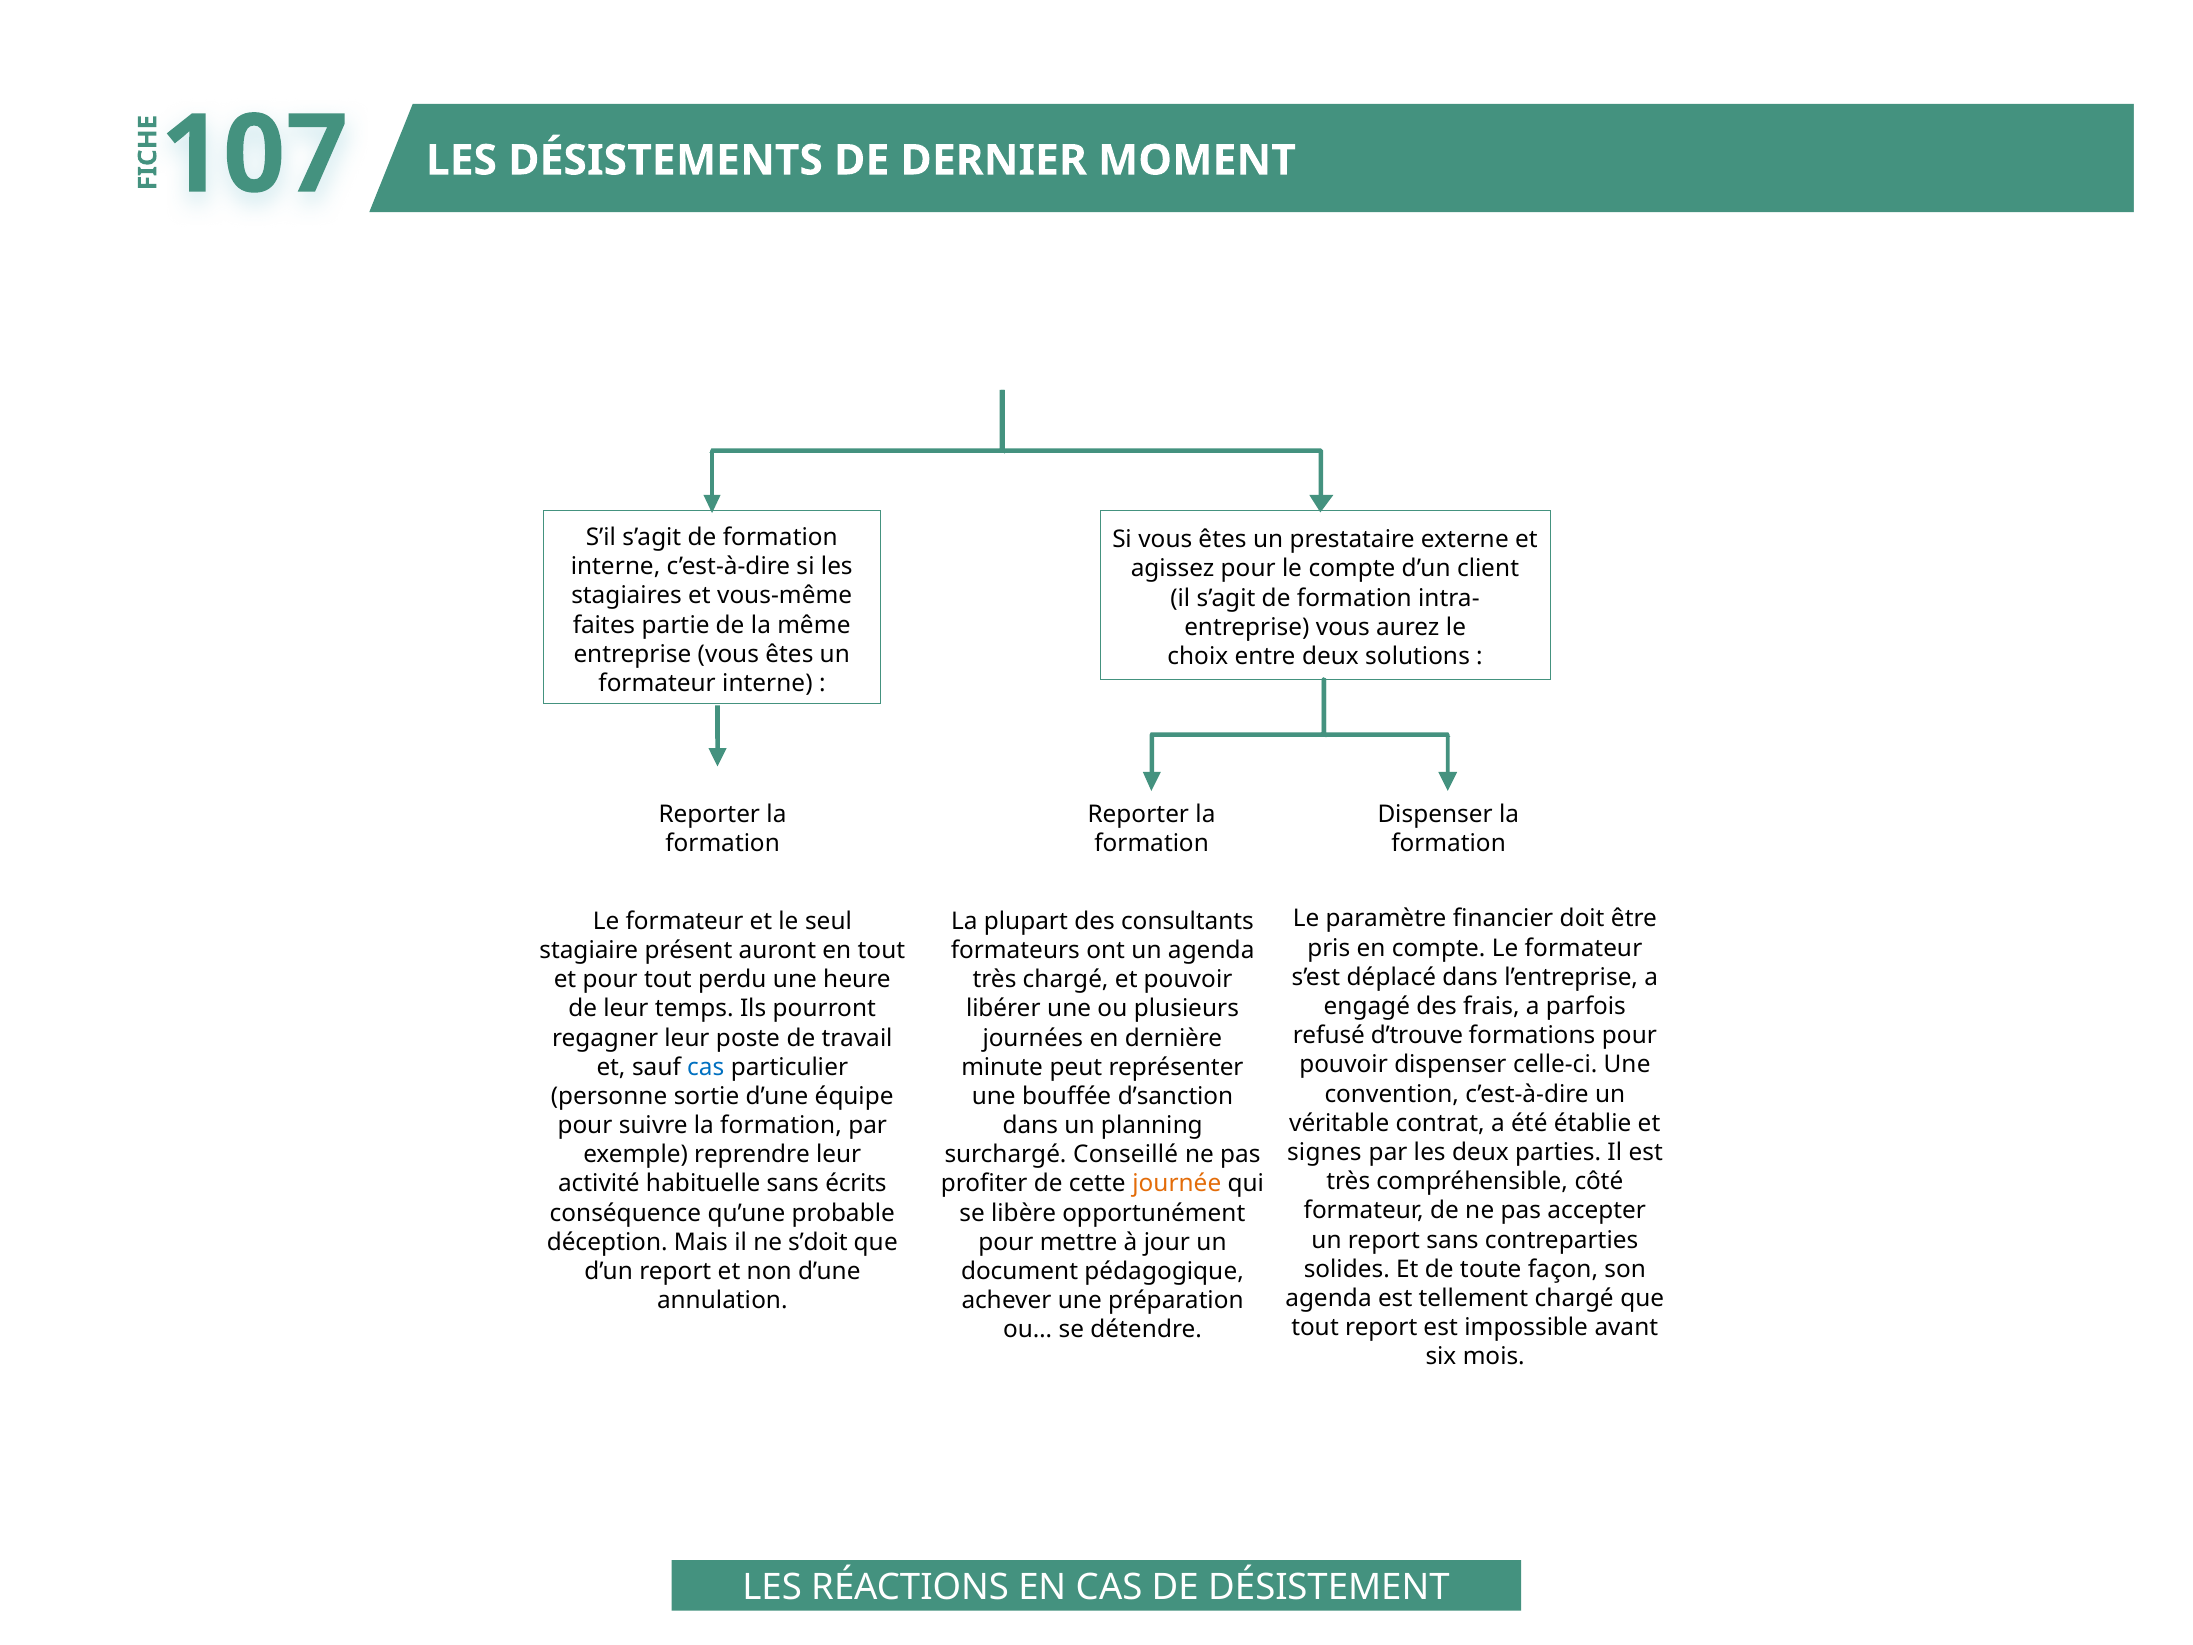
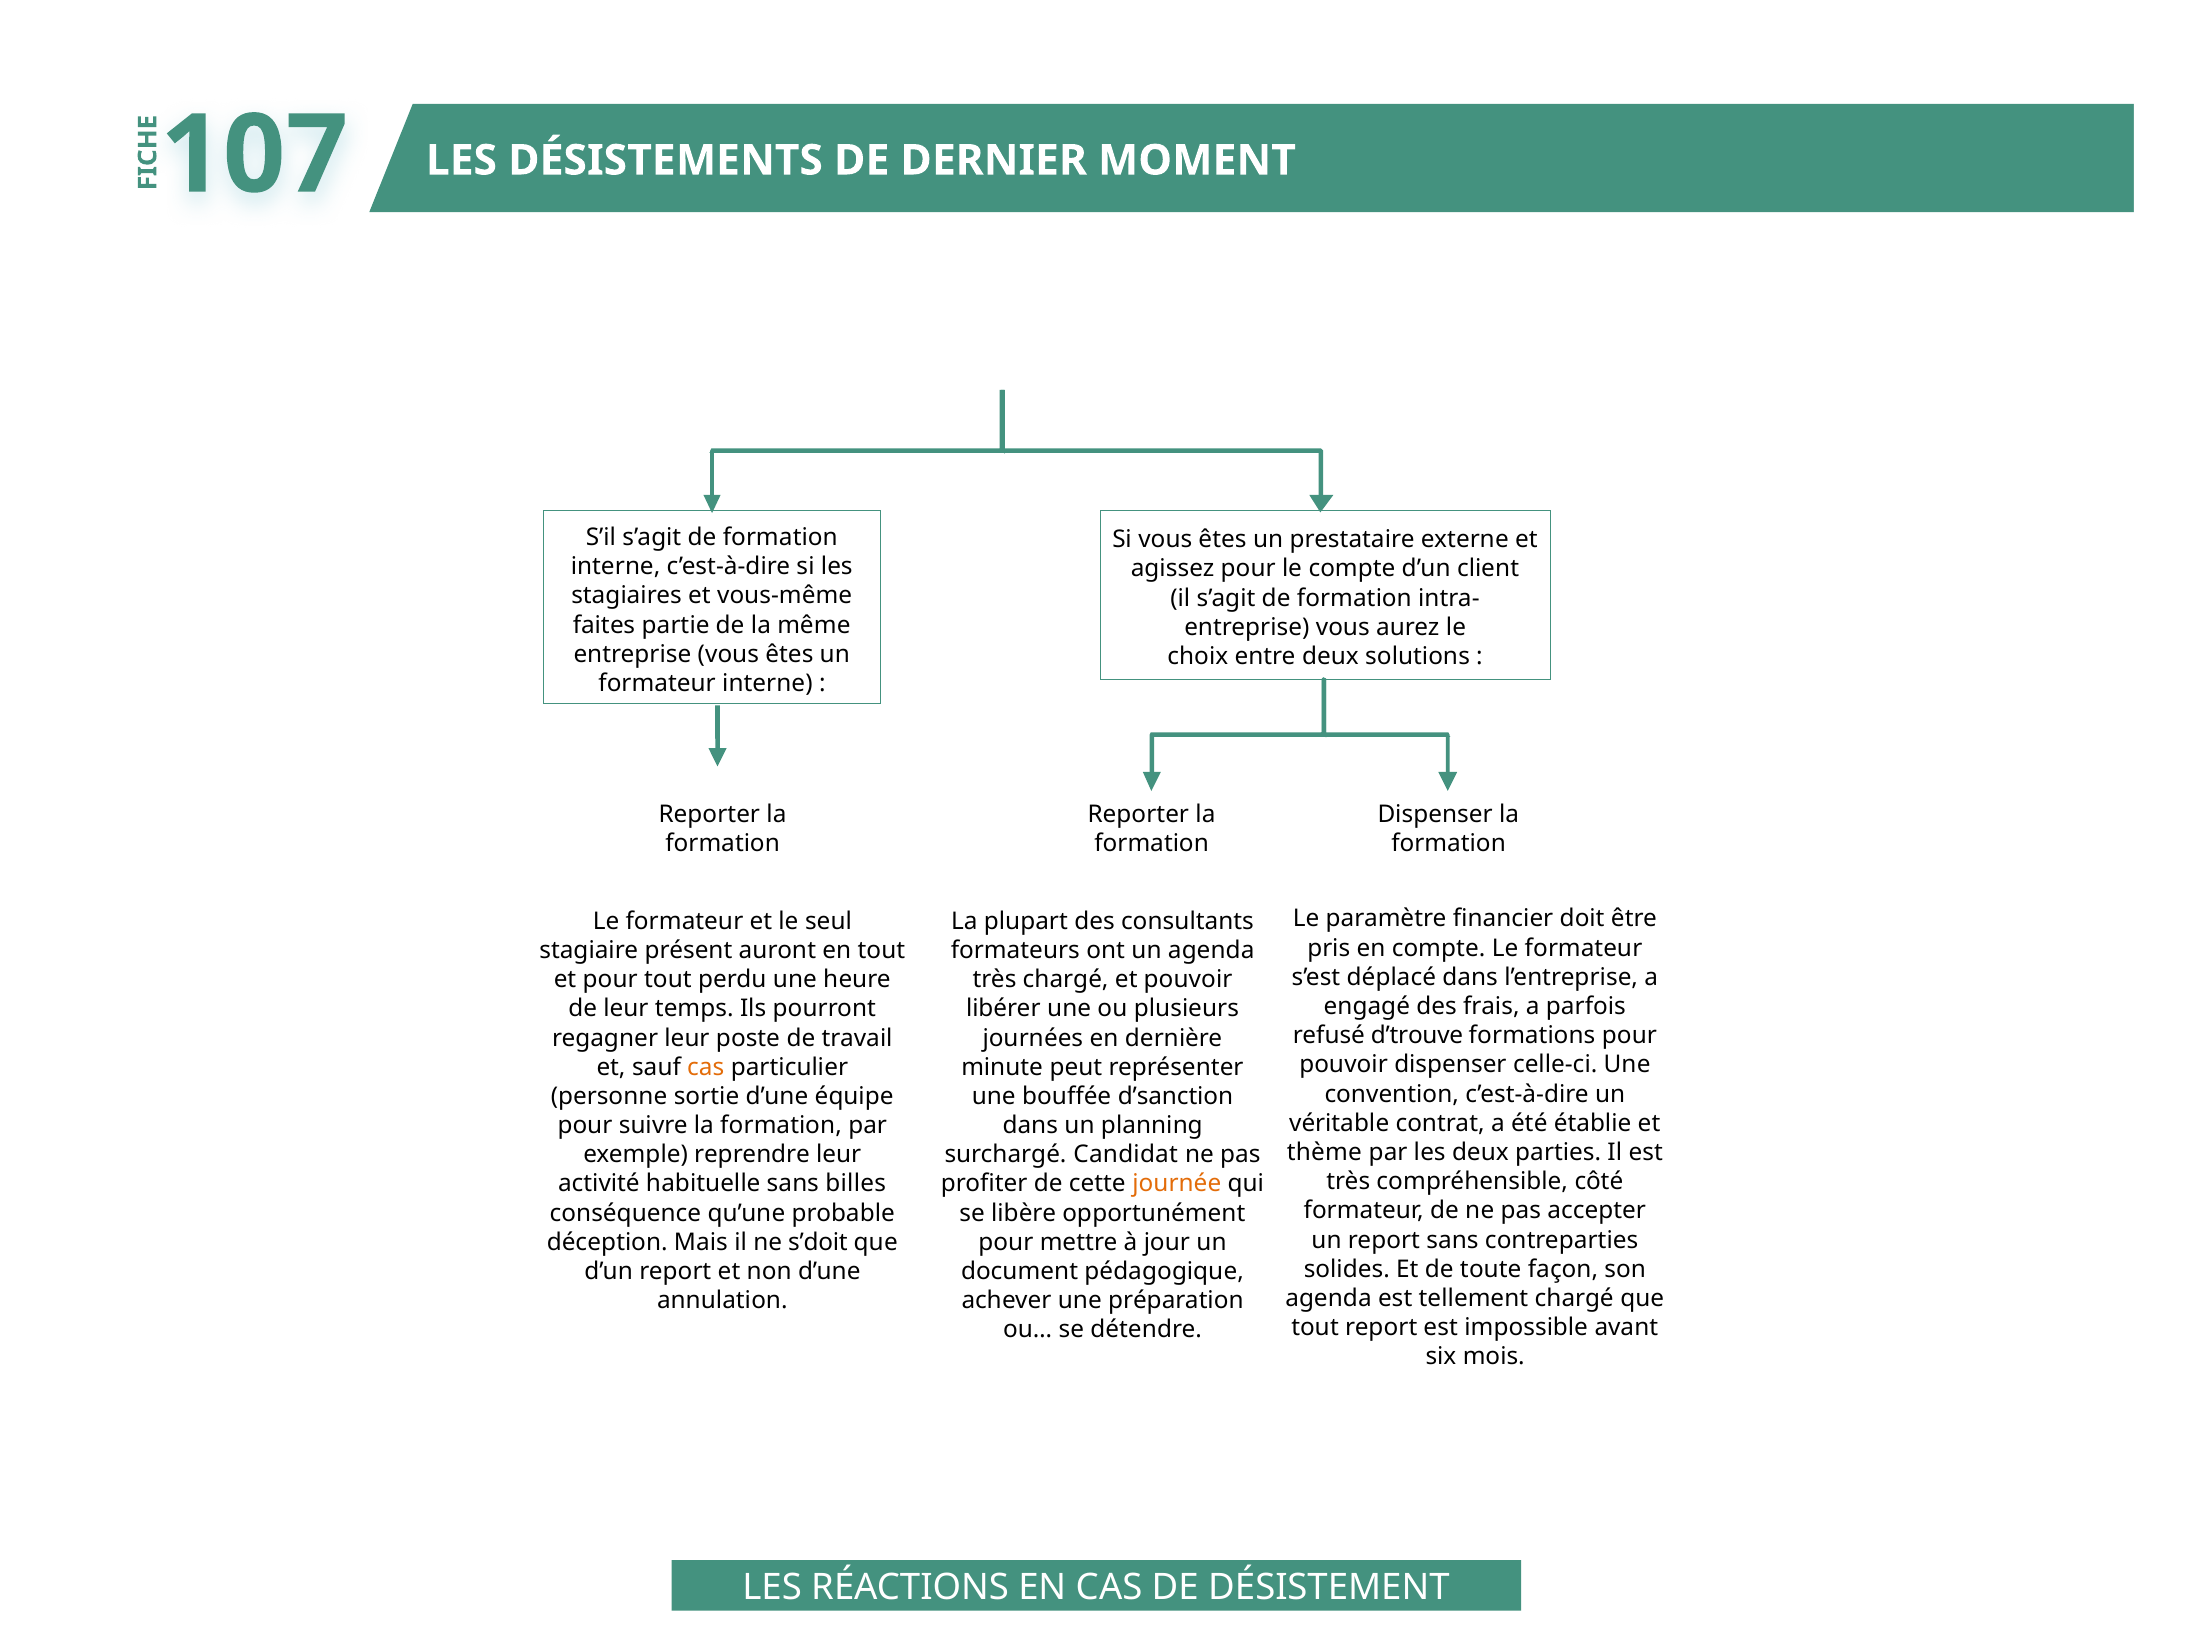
cas colour: blue -> orange (706, 1067)
signes: signes -> thème (1324, 1152)
Conseillé: Conseillé -> Candidat (1126, 1155)
écrits: écrits -> billes (856, 1184)
